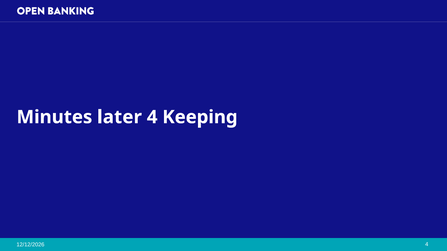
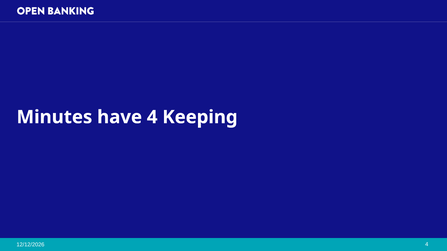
later: later -> have (120, 117)
